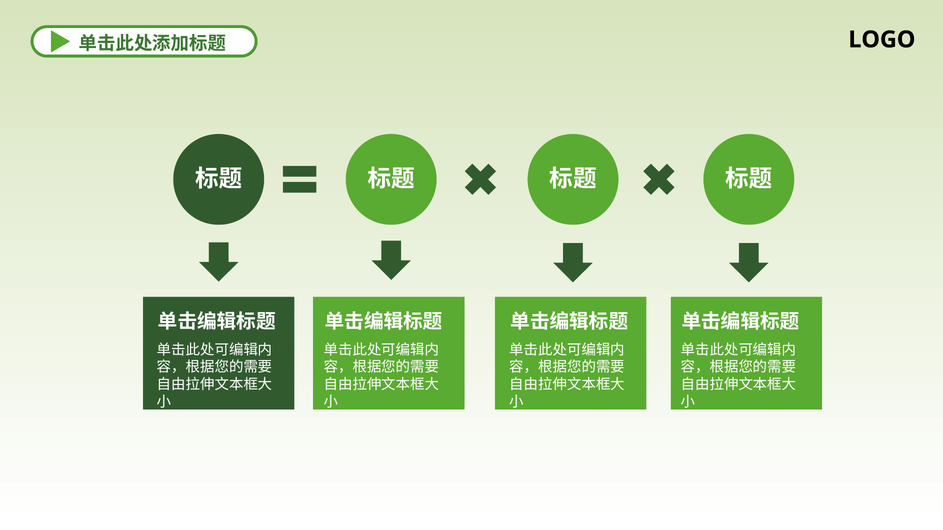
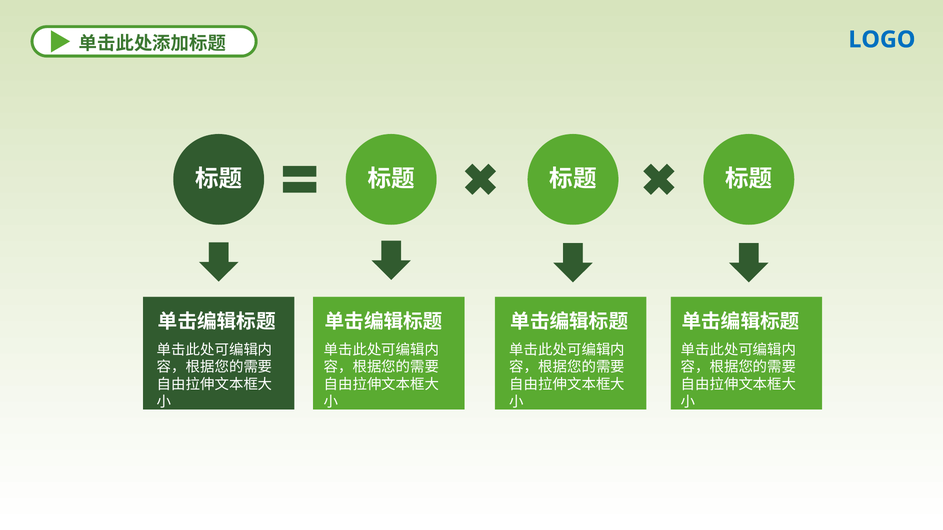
LOGO colour: black -> blue (882, 40)
